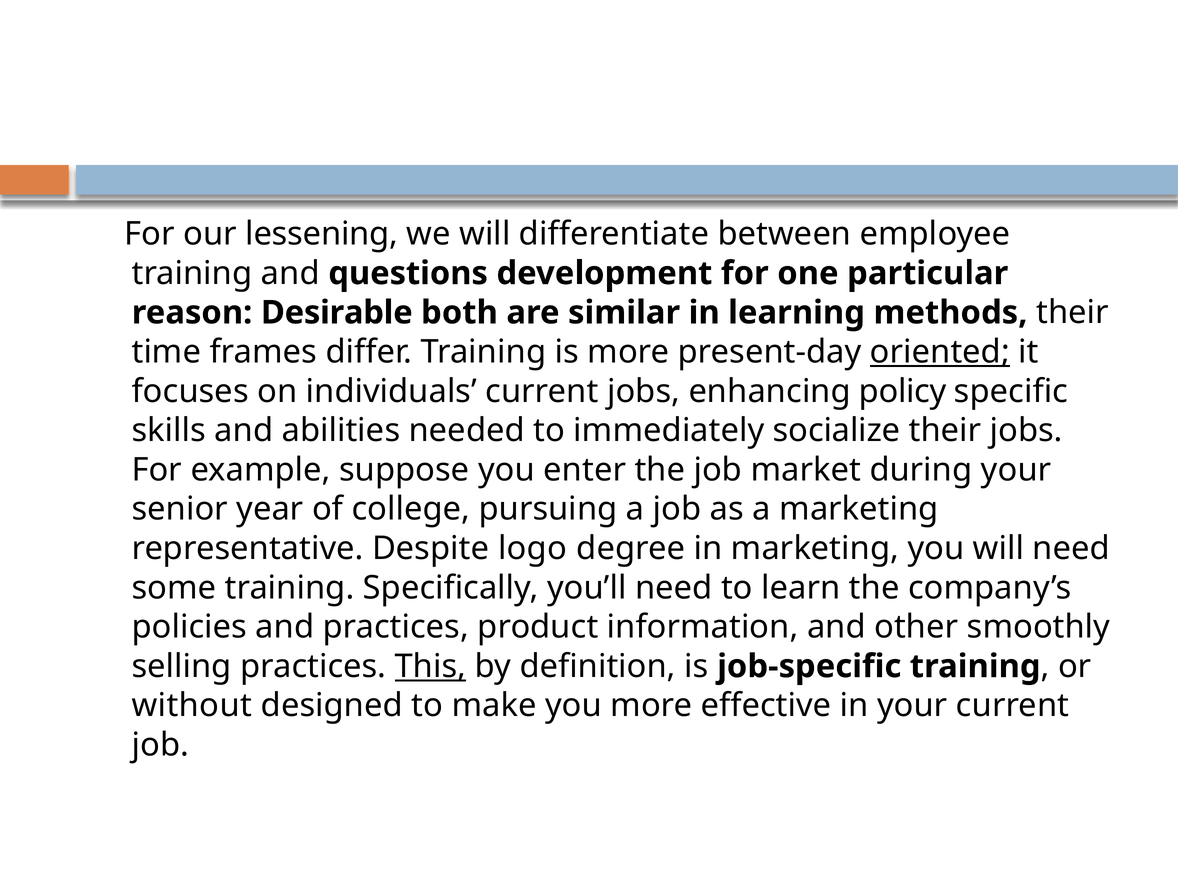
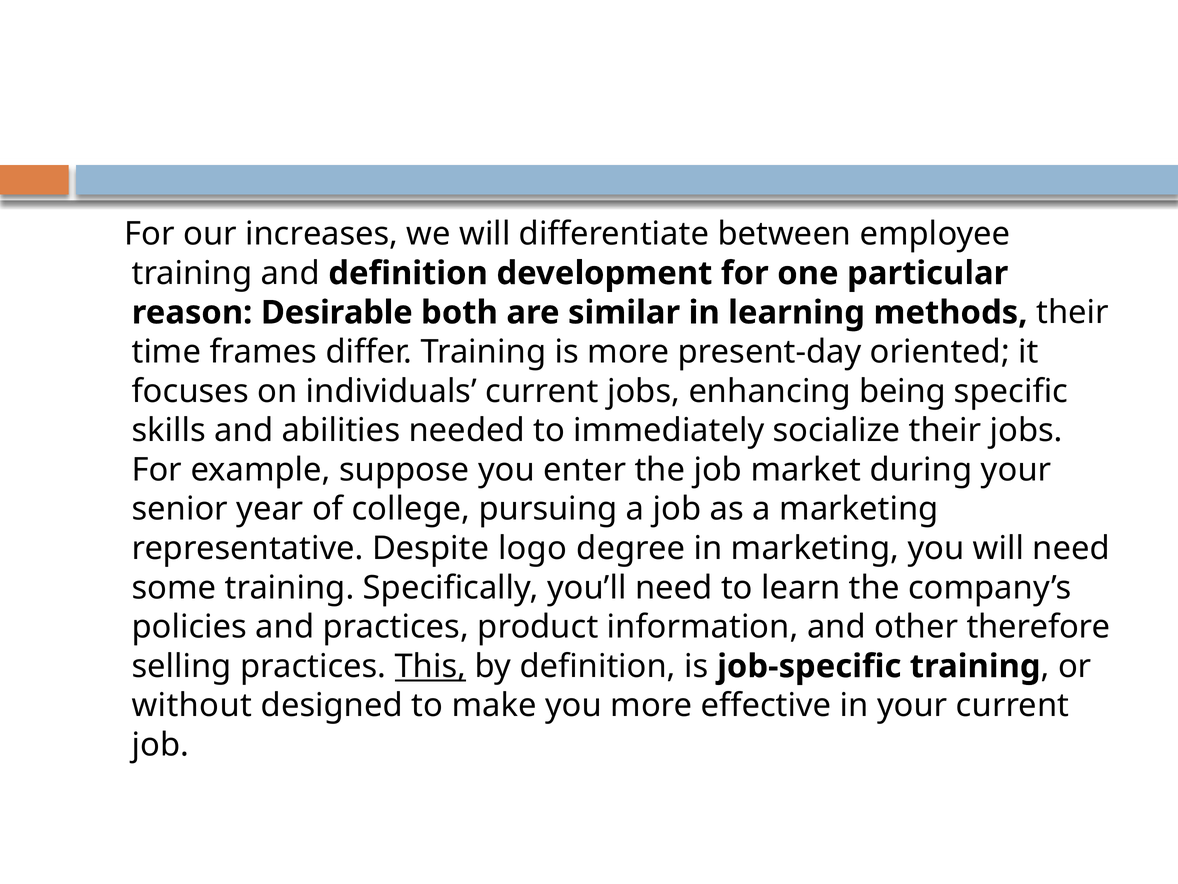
lessening: lessening -> increases (322, 234)
and questions: questions -> definition (408, 273)
oriented underline: present -> none (940, 352)
policy: policy -> being (903, 391)
smoothly: smoothly -> therefore (1039, 627)
